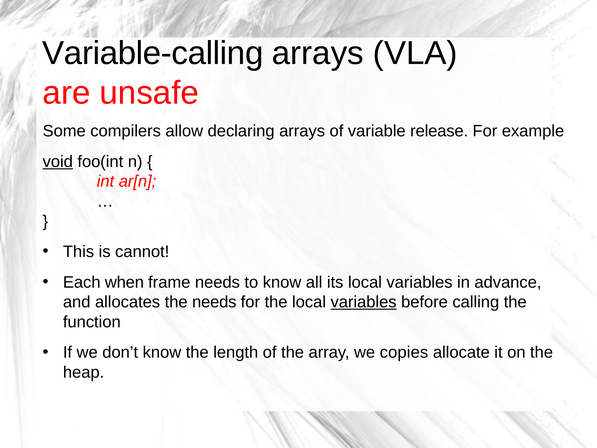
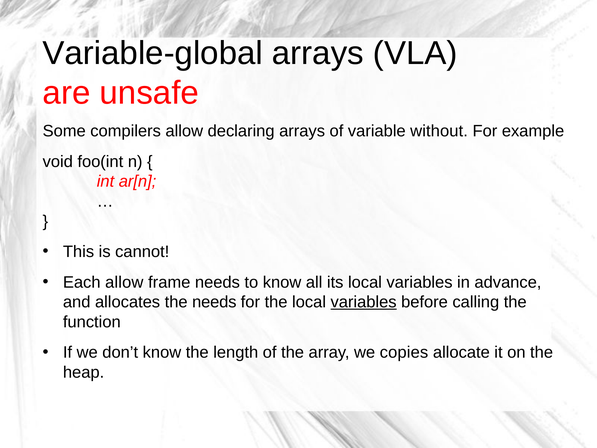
Variable-calling: Variable-calling -> Variable-global (153, 53)
release: release -> without (439, 131)
void underline: present -> none (58, 162)
Each when: when -> allow (124, 282)
